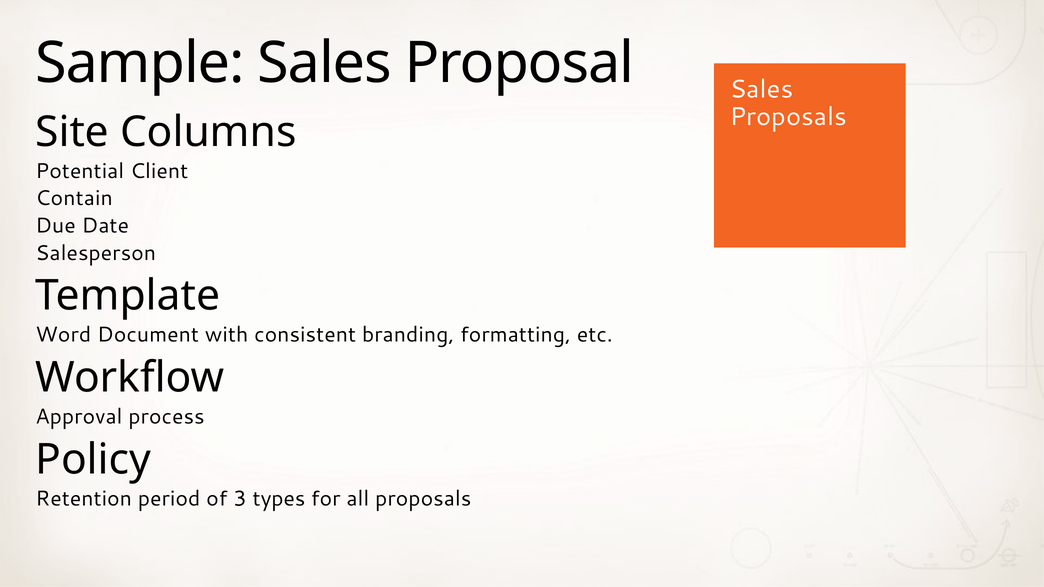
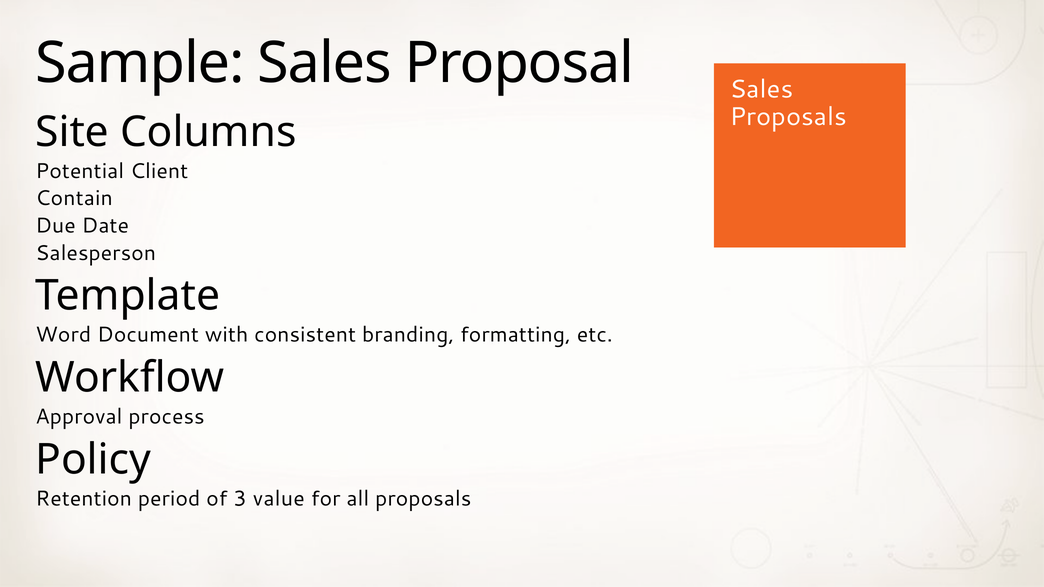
types: types -> value (279, 499)
